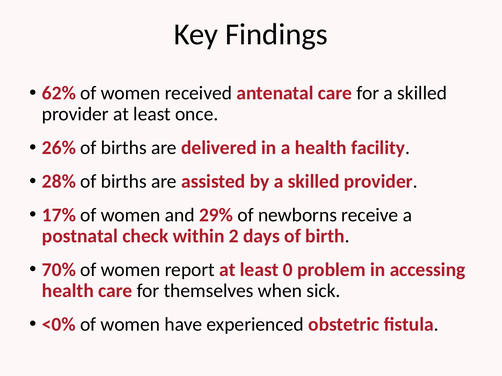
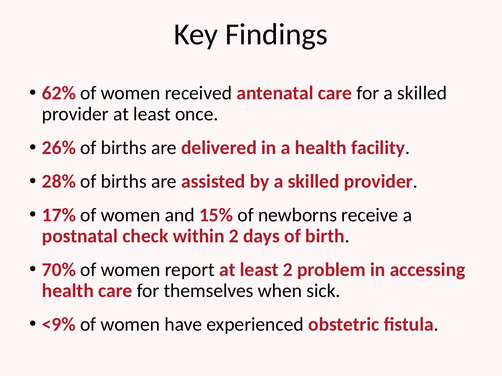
29%: 29% -> 15% (216, 215)
least 0: 0 -> 2 (288, 270)
<0%: <0% -> <9% (59, 325)
